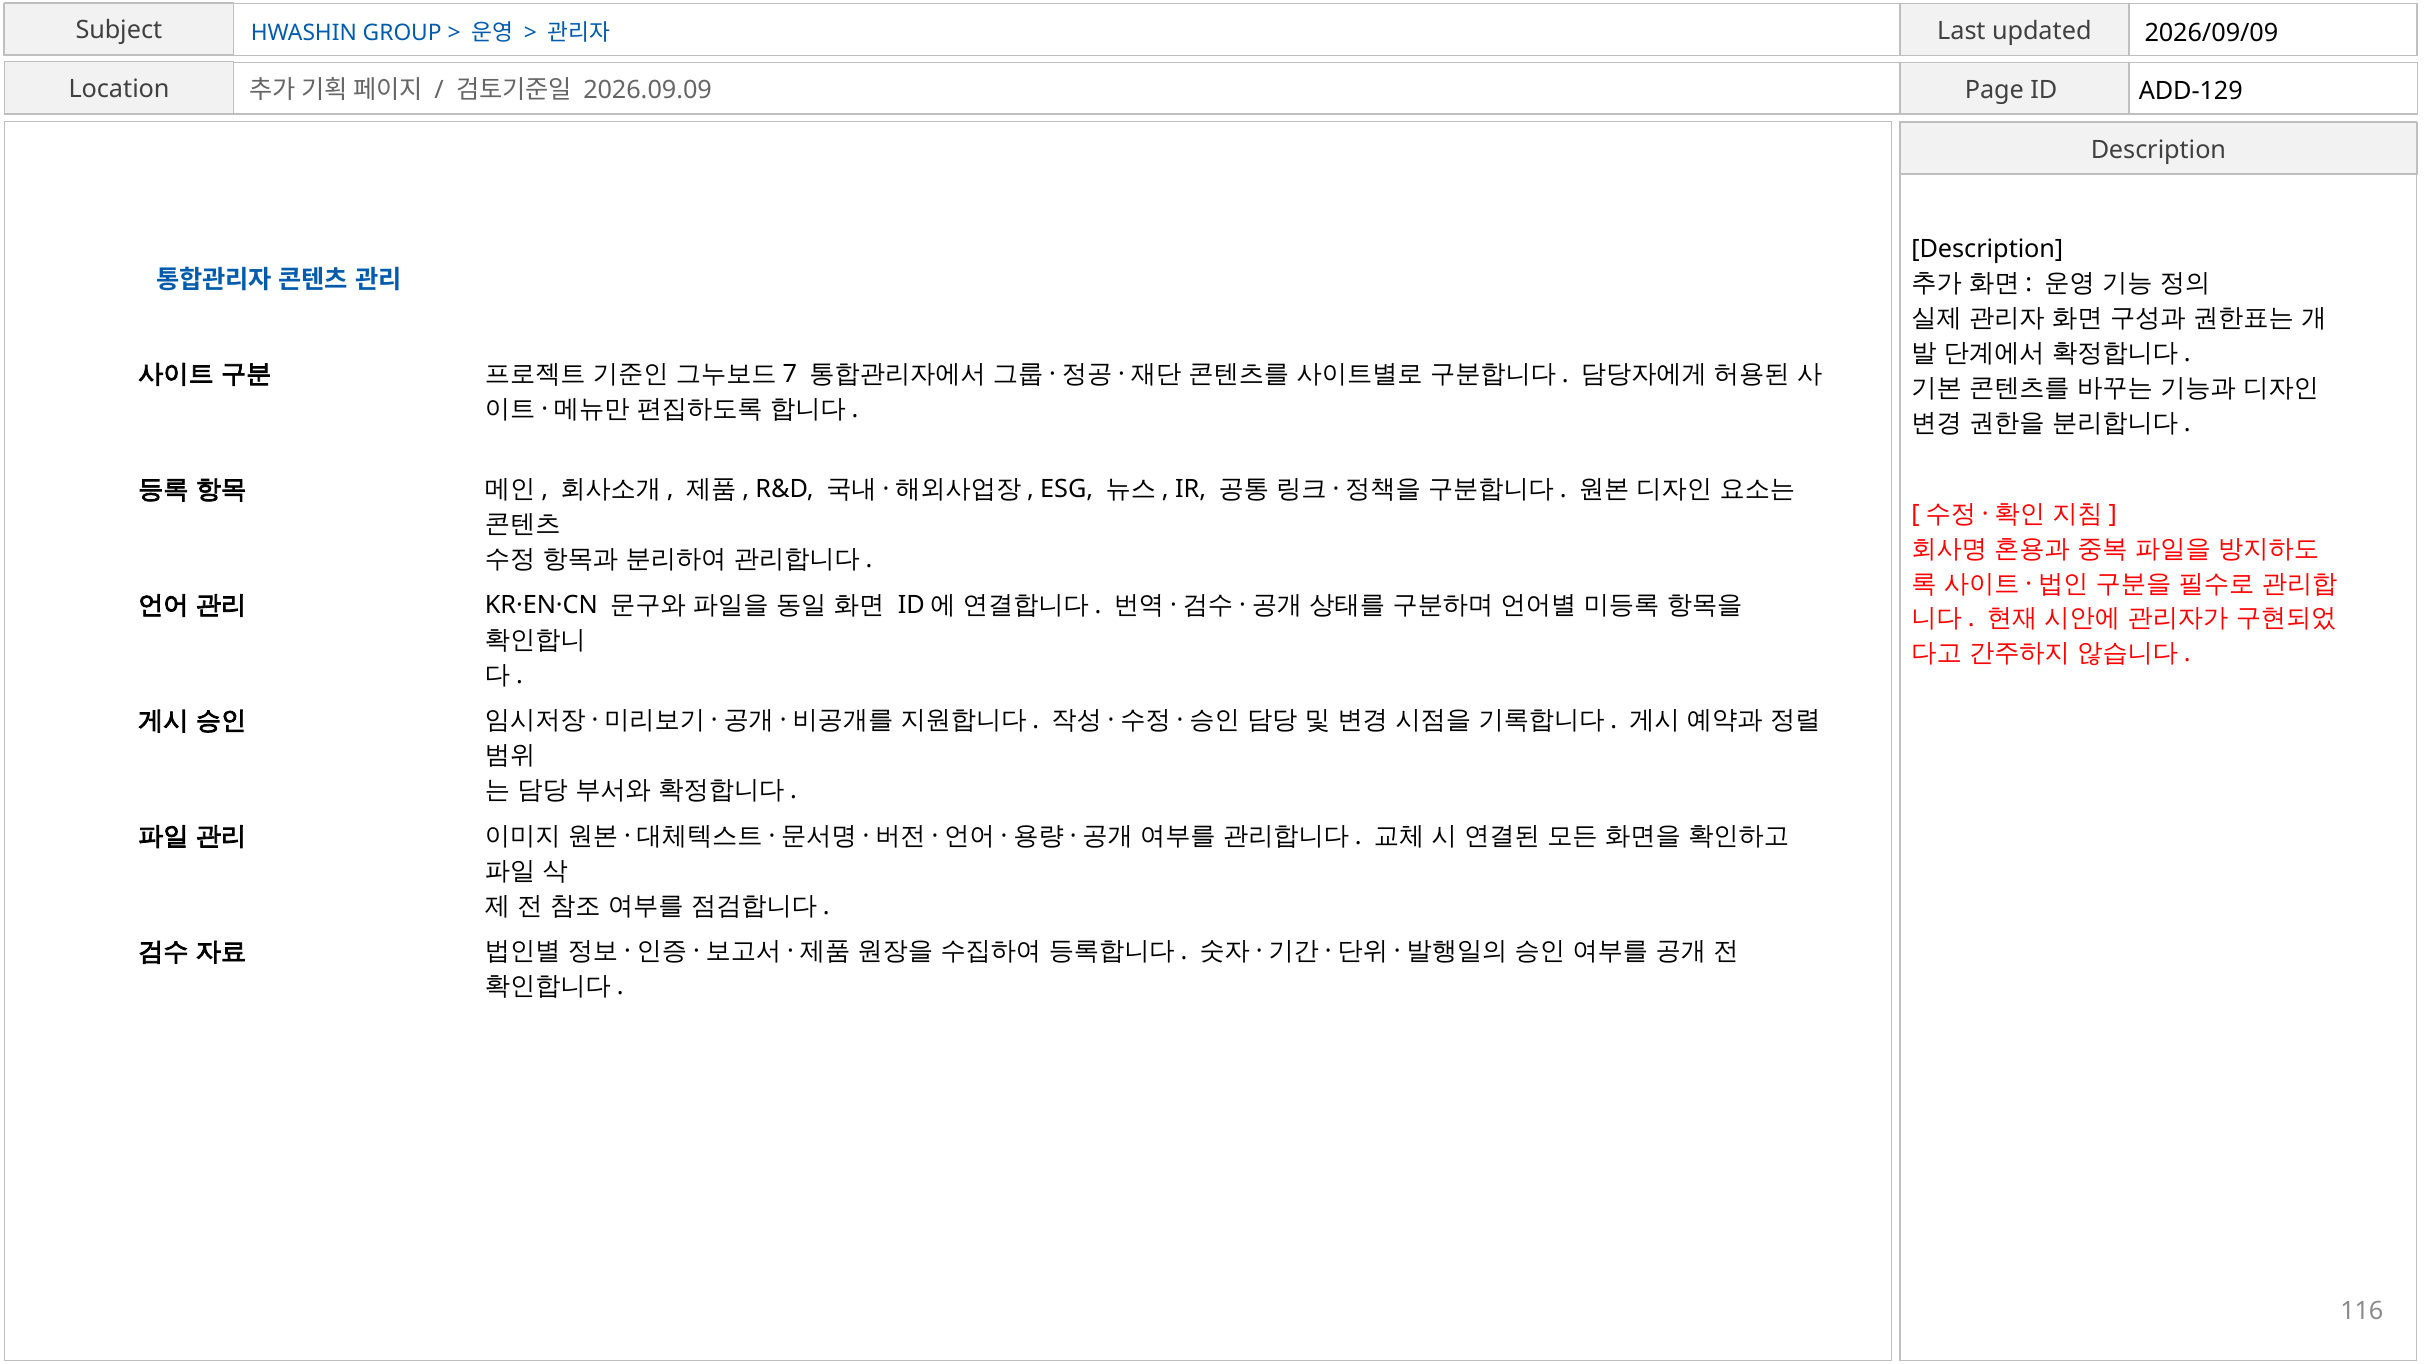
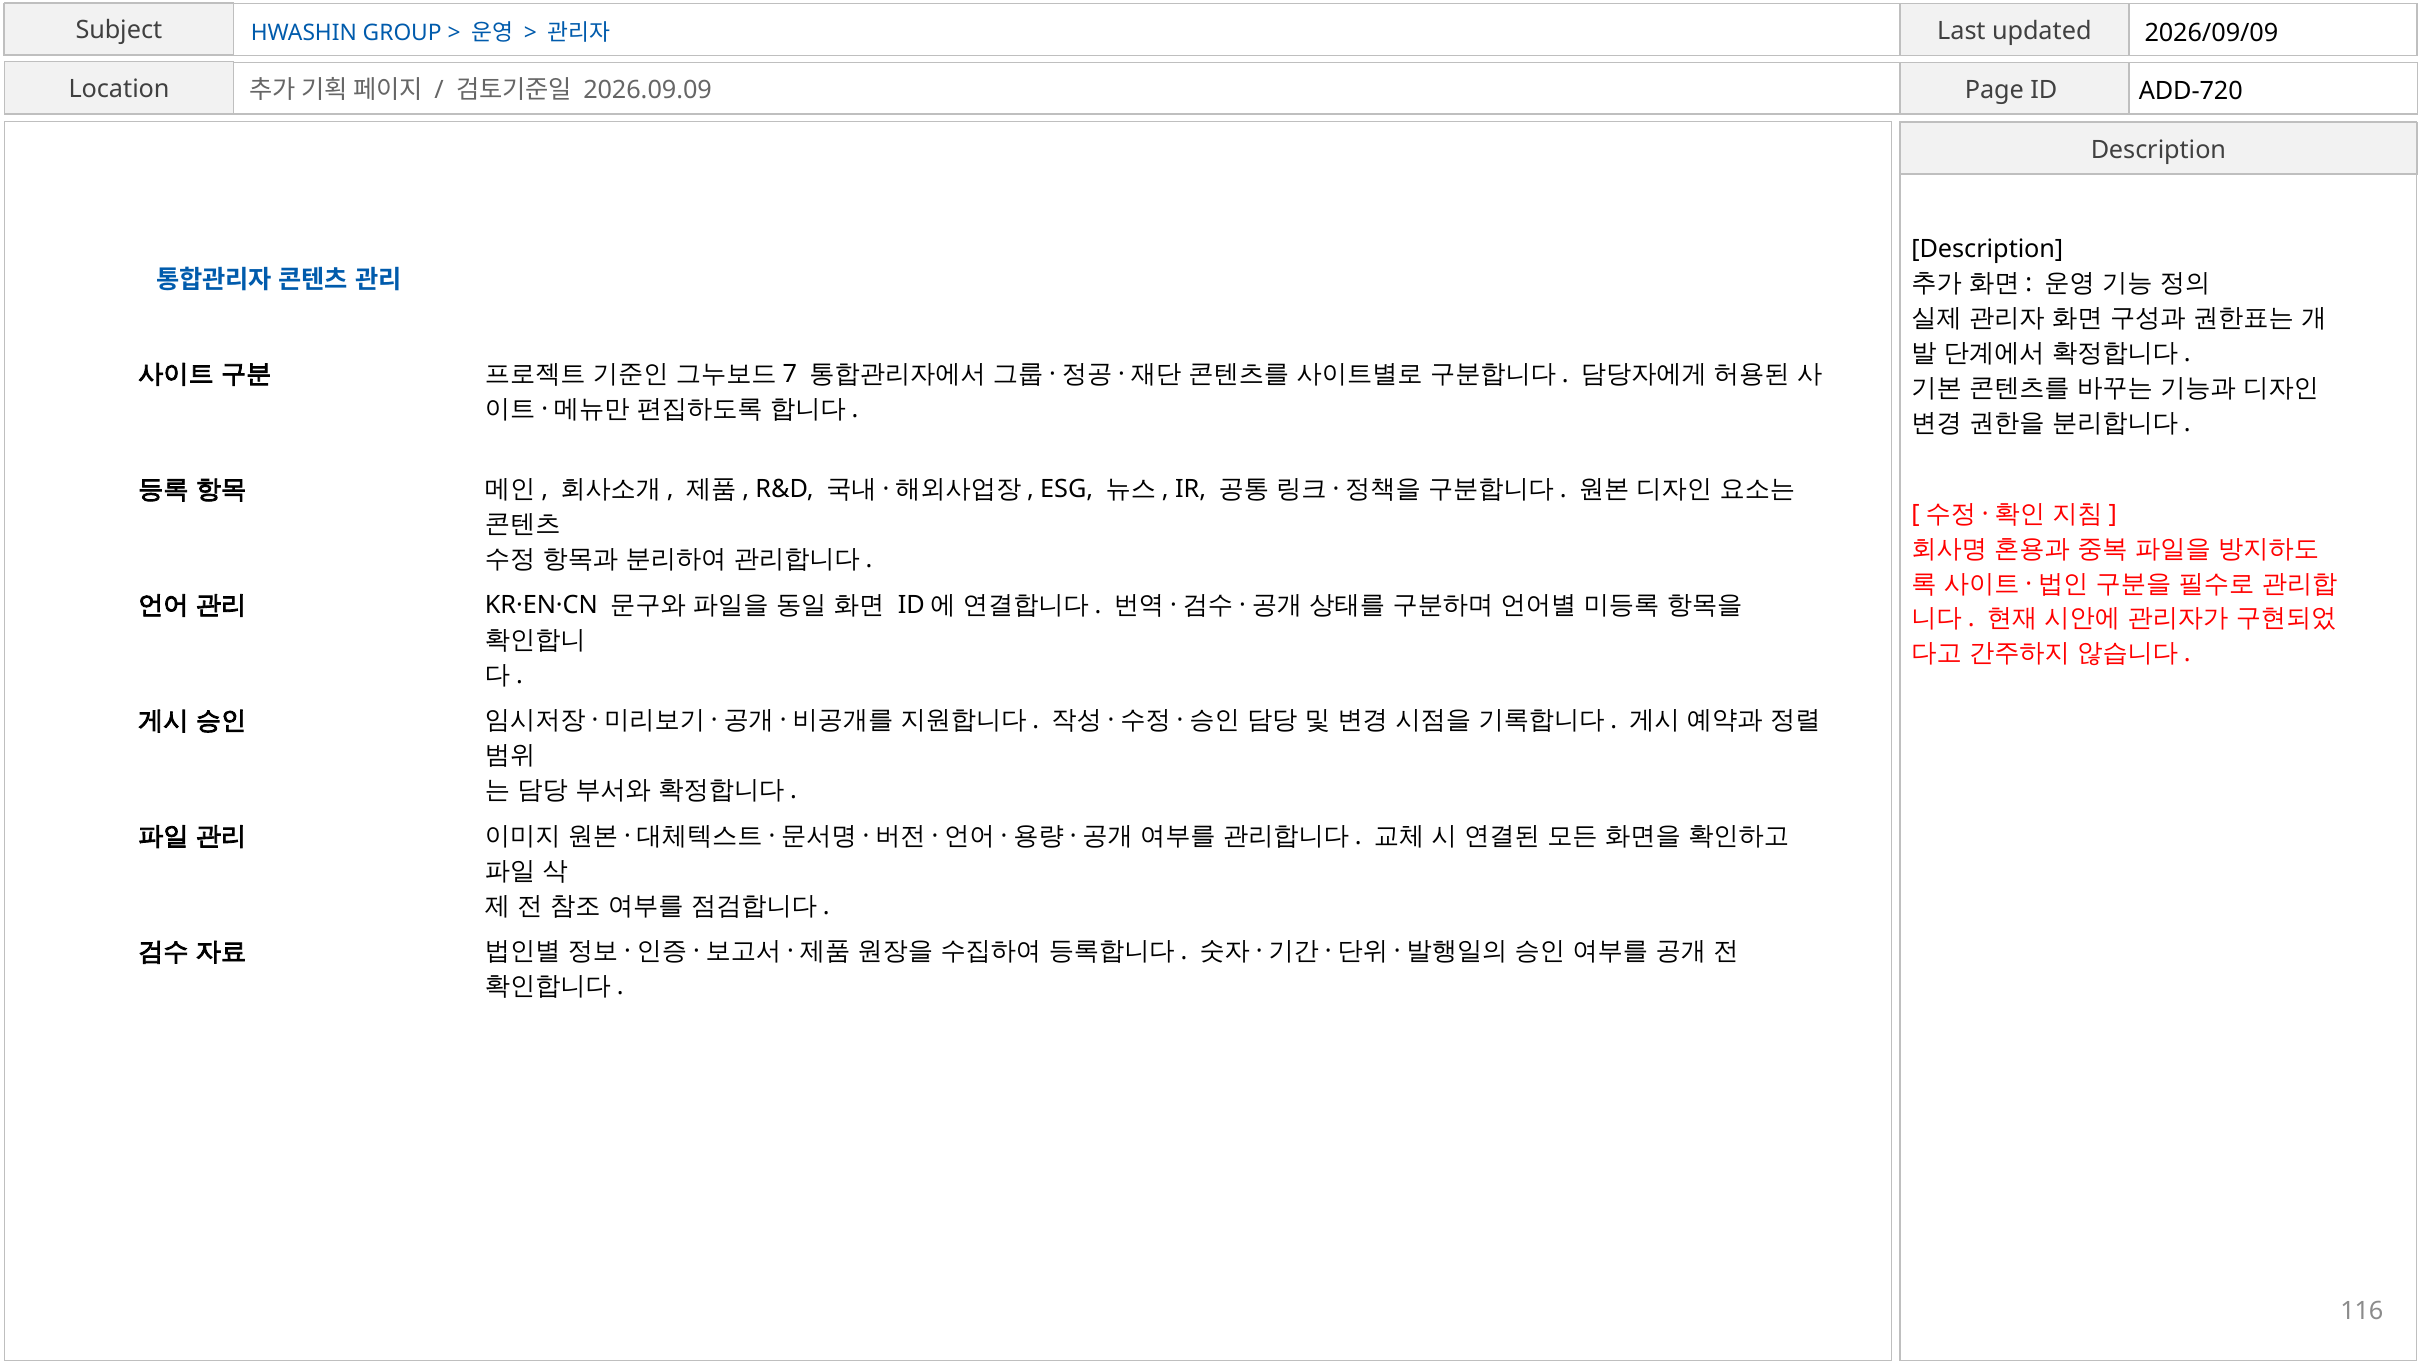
ADD-129: ADD-129 -> ADD-720 (2191, 91)
